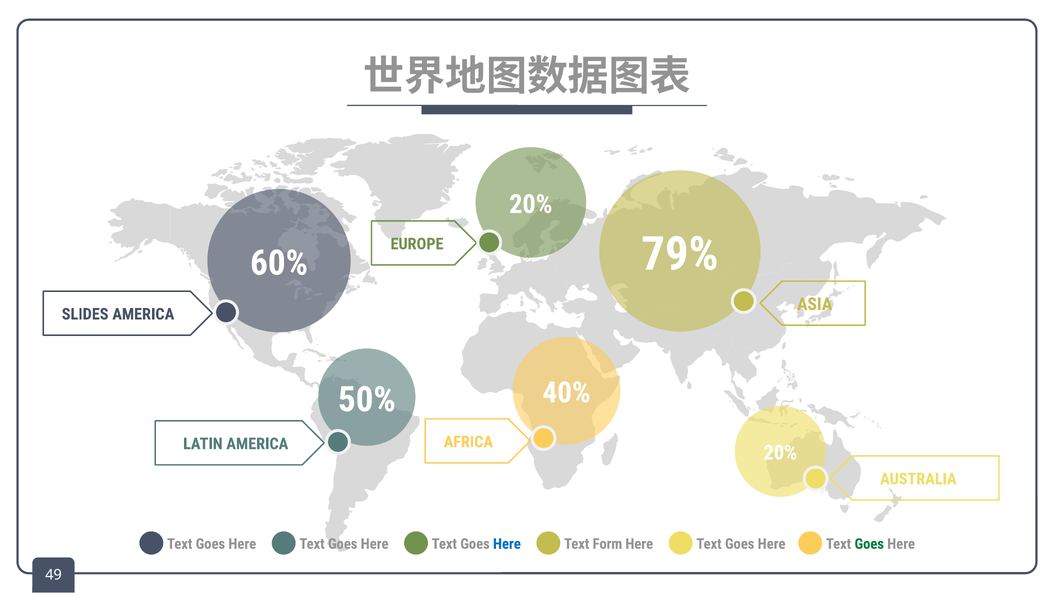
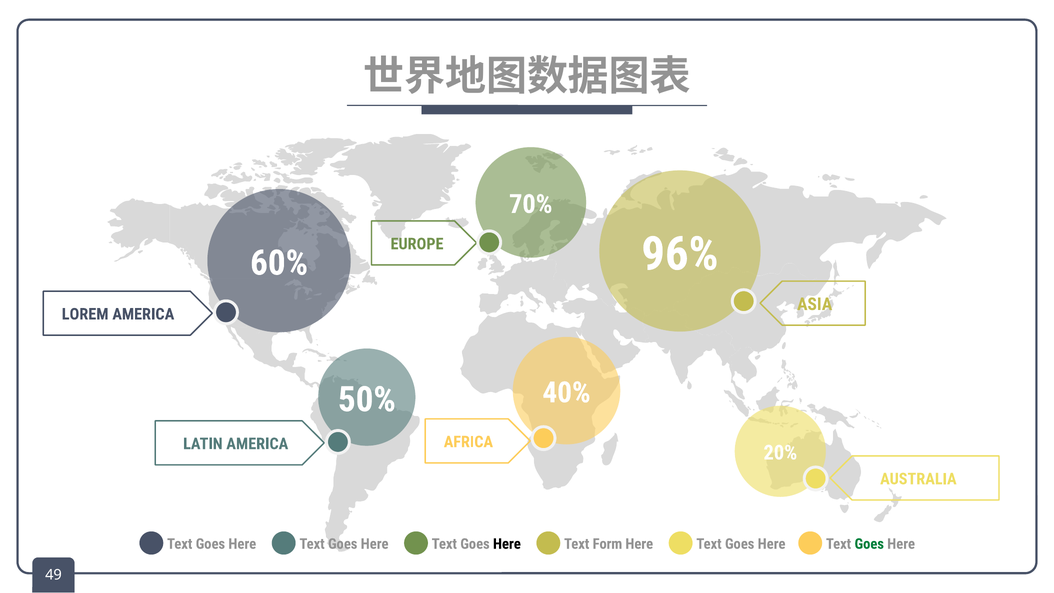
20%: 20% -> 70% (531, 204)
79%: 79% -> 96% (680, 254)
SLIDES: SLIDES -> LOREM (85, 314)
Here colour: blue -> black (507, 544)
